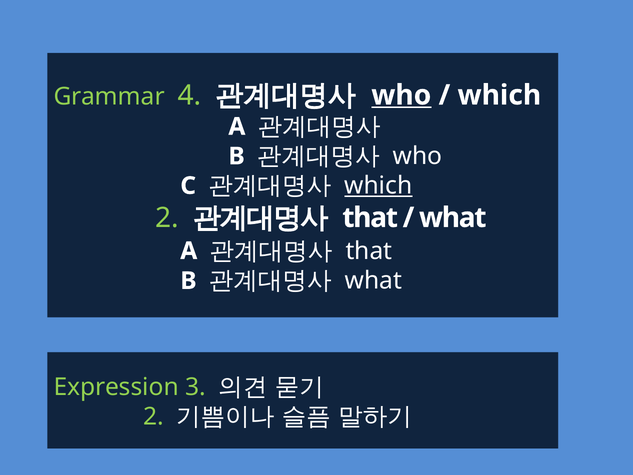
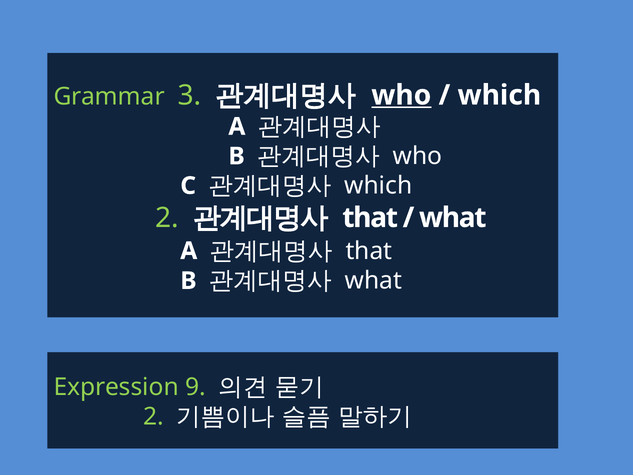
4: 4 -> 3 (189, 95)
which underline: present -> none (378, 186)
3: 3 -> 9 (196, 387)
